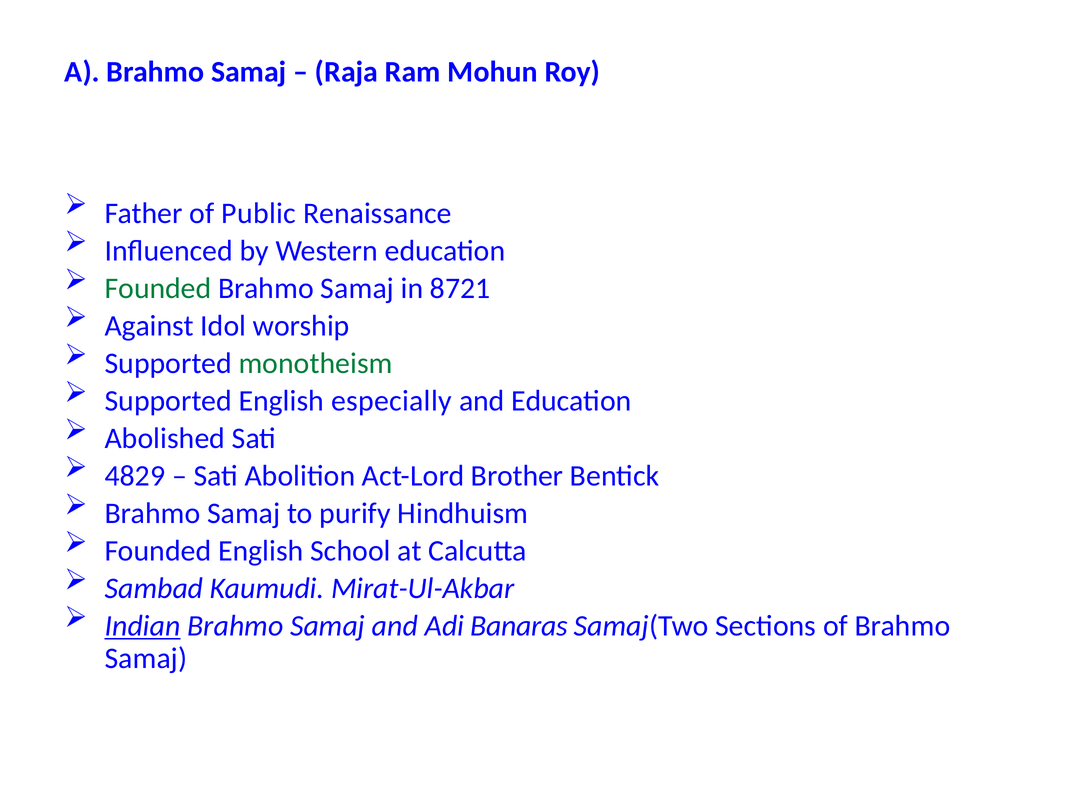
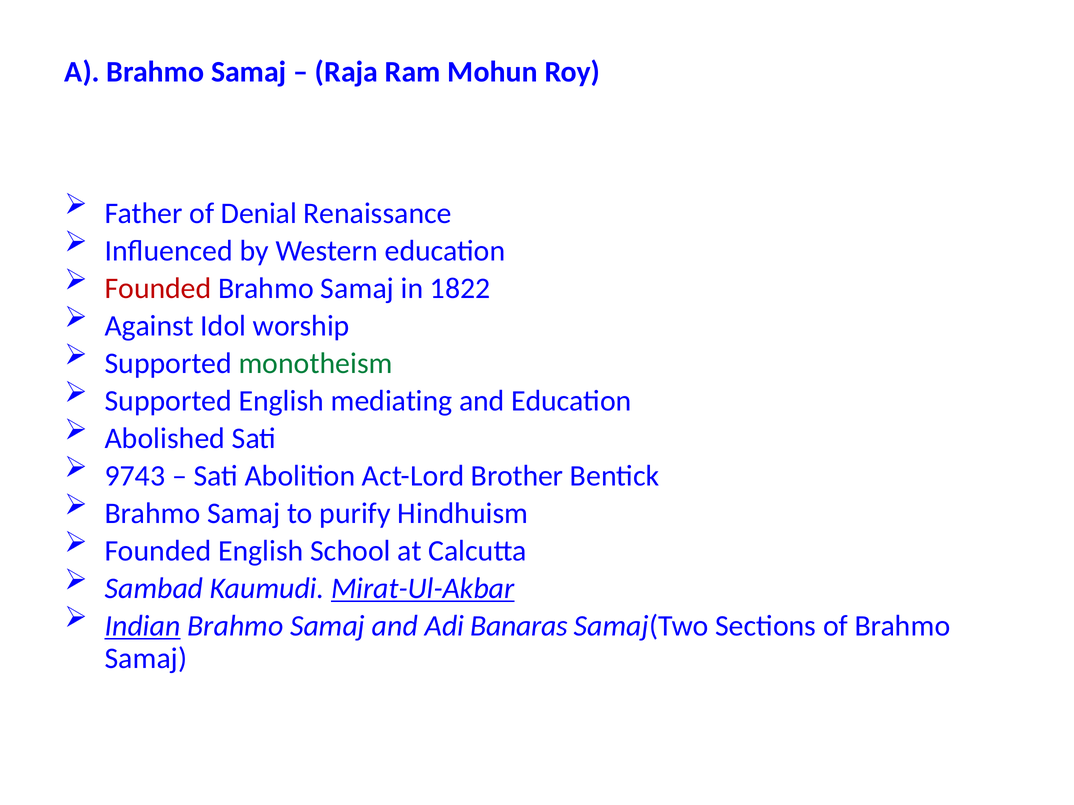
Public: Public -> Denial (259, 213)
Founded colour: green -> red (158, 288)
8721: 8721 -> 1822 (460, 288)
especially: especially -> mediating (392, 401)
4829: 4829 -> 9743 (135, 476)
Mirat-Ul-Akbar underline: none -> present (423, 589)
